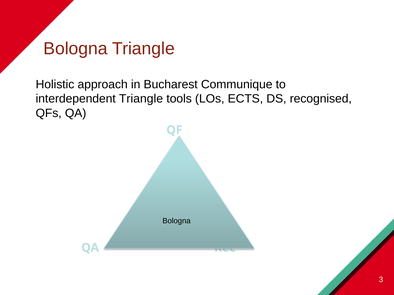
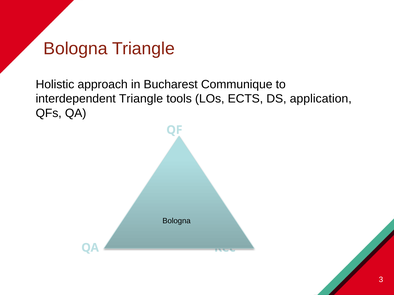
recognised: recognised -> application (321, 99)
